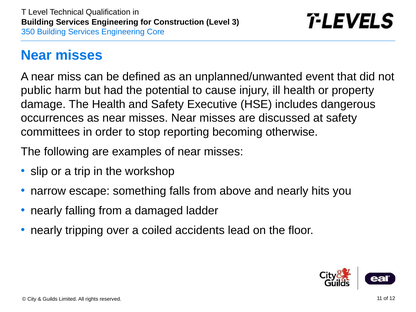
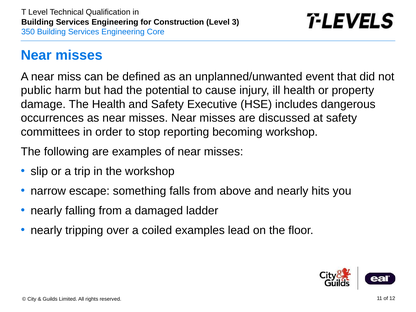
becoming otherwise: otherwise -> workshop (292, 132)
coiled accidents: accidents -> examples (200, 230)
